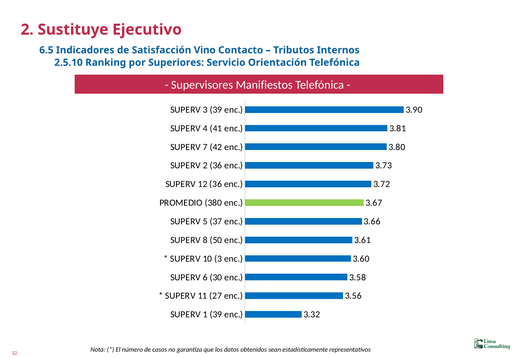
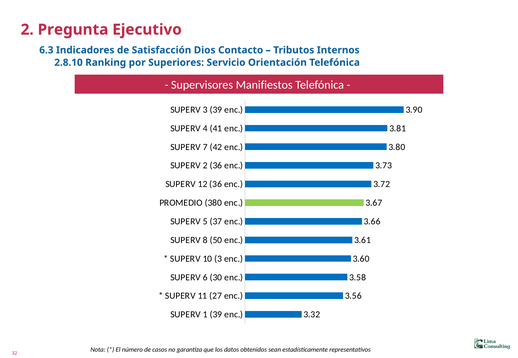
Sustituye: Sustituye -> Pregunta (73, 30)
6.5: 6.5 -> 6.3 (46, 50)
Vino: Vino -> Dios (205, 50)
2.5.10: 2.5.10 -> 2.8.10 (68, 63)
